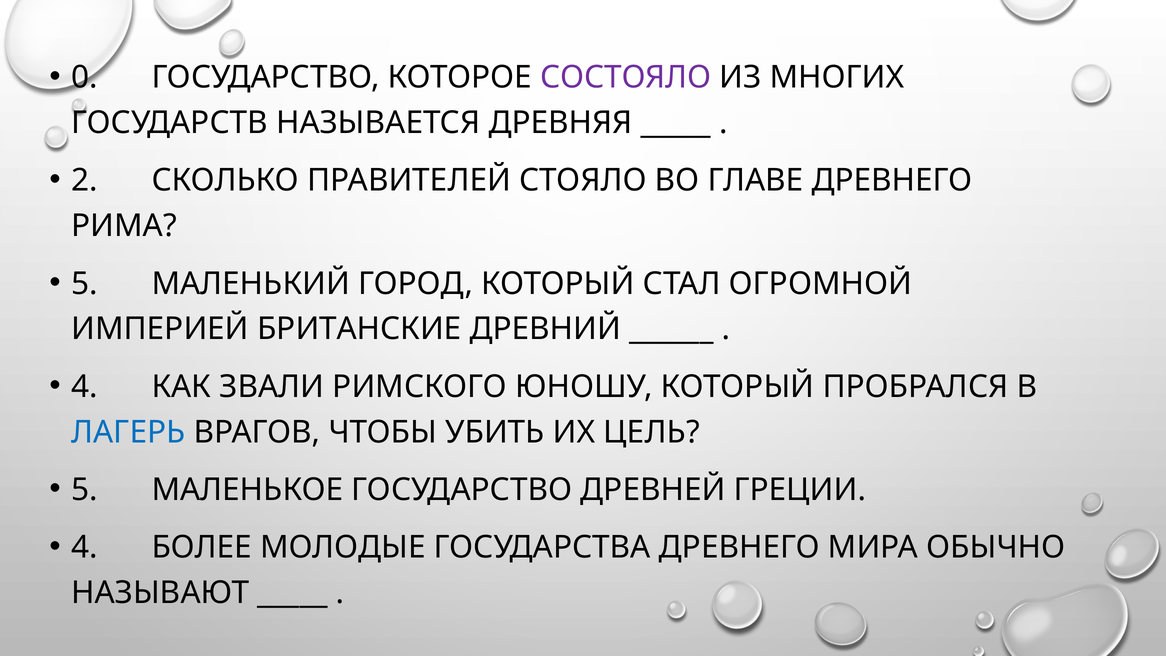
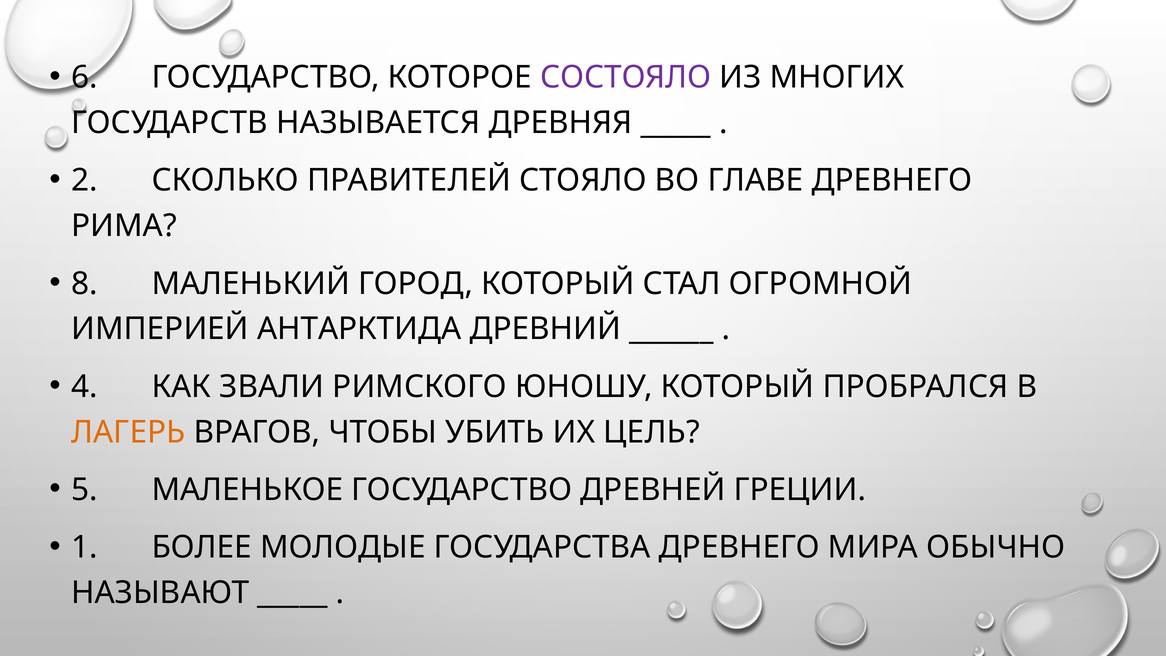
0: 0 -> 6 (85, 77)
5: 5 -> 8 (85, 284)
БРИТАНСКИЕ: БРИТАНСКИЕ -> АНТАРКТИДА (359, 329)
ЛАГЕРЬ colour: blue -> orange (128, 432)
4: 4 -> 1 (85, 547)
